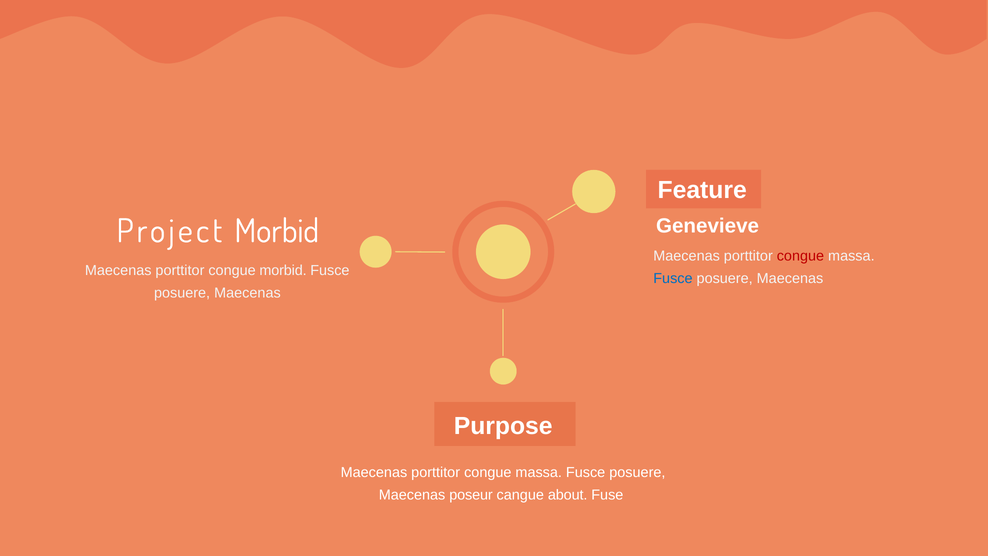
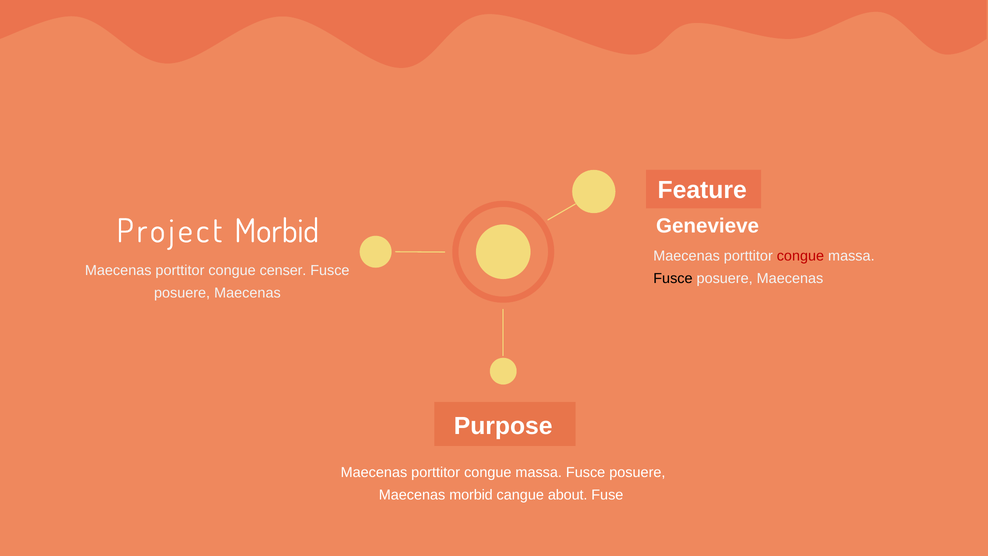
congue morbid: morbid -> censer (283, 270)
Fusce colour: blue -> black (673, 278)
Maecenas poseur: poseur -> morbid (471, 495)
